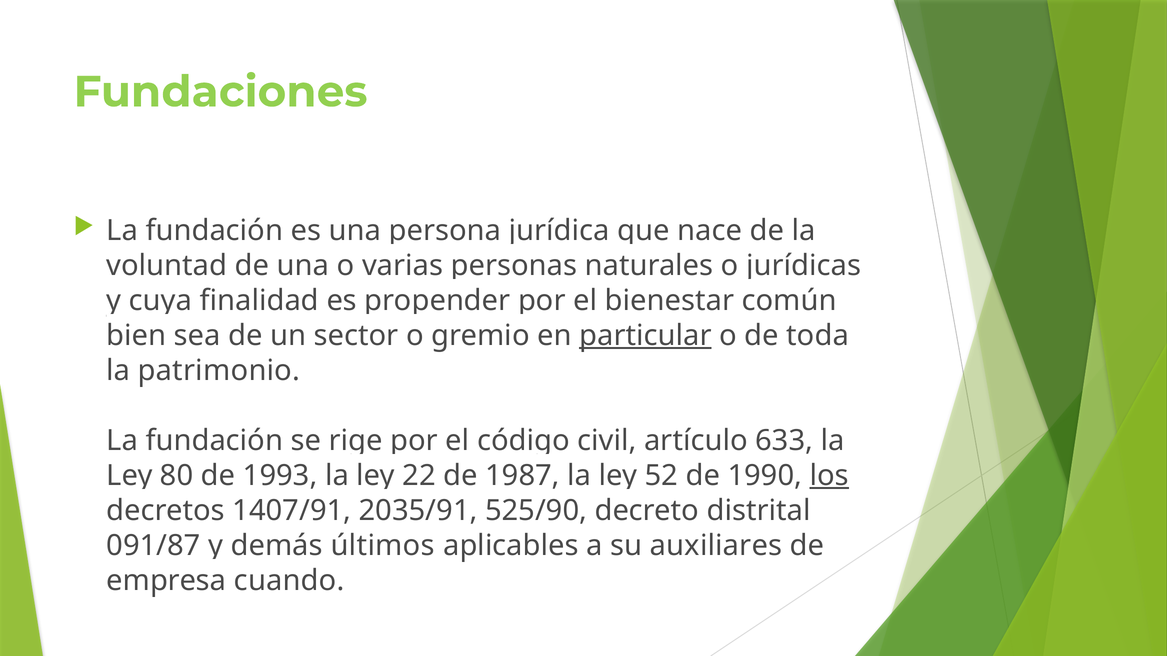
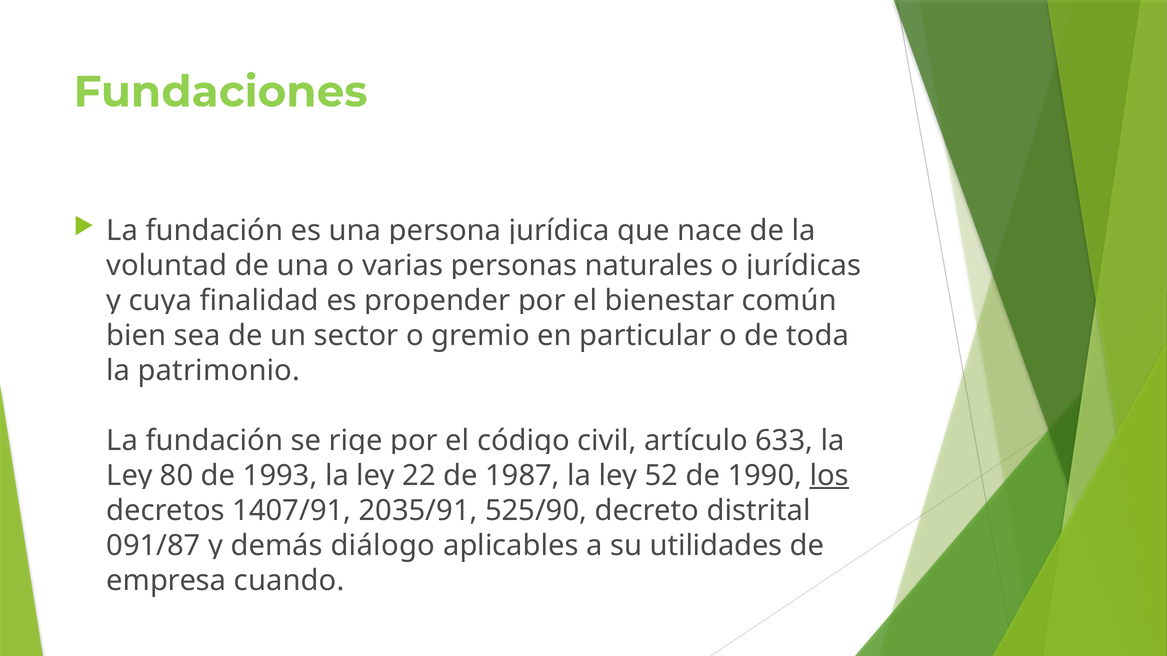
particular underline: present -> none (645, 336)
últimos: últimos -> diálogo (383, 546)
auxiliares: auxiliares -> utilidades (716, 546)
